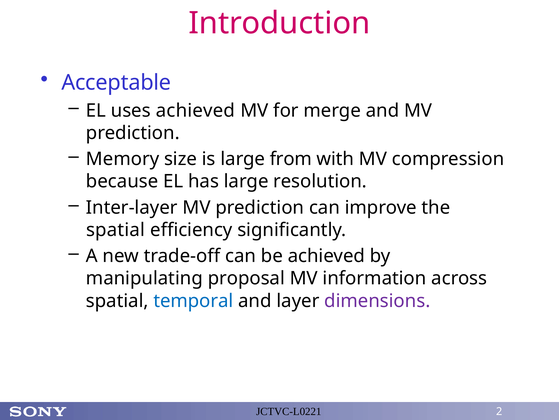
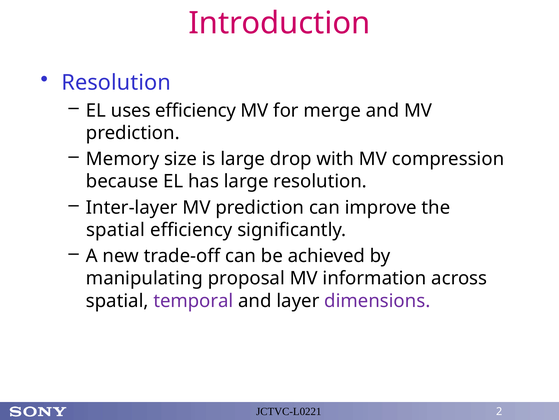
Acceptable: Acceptable -> Resolution (116, 83)
uses achieved: achieved -> efficiency (196, 110)
from: from -> drop (291, 159)
temporal colour: blue -> purple (193, 300)
